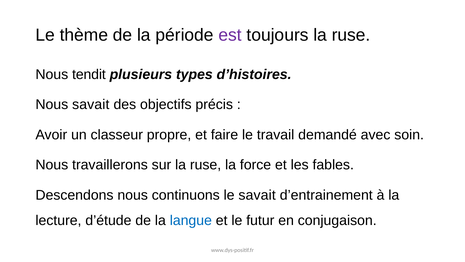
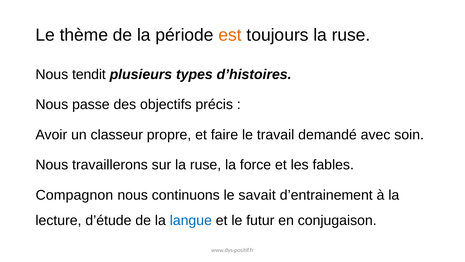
est colour: purple -> orange (230, 35)
Nous savait: savait -> passe (91, 104)
Descendons: Descendons -> Compagnon (74, 195)
